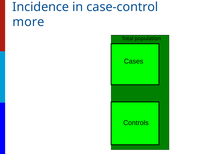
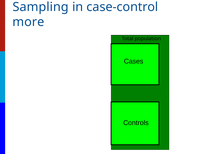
Incidence: Incidence -> Sampling (41, 7)
